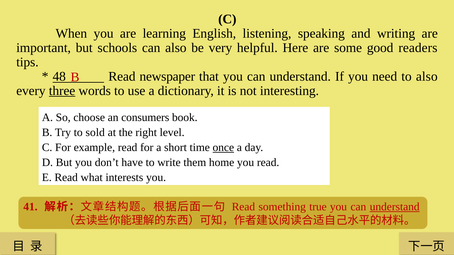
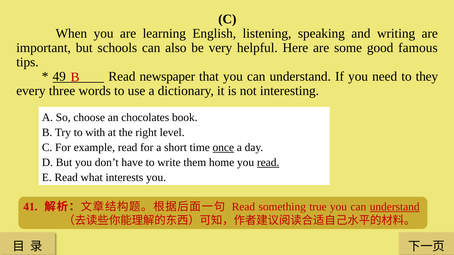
readers: readers -> famous (418, 48)
48: 48 -> 49 (59, 76)
to also: also -> they (427, 76)
three underline: present -> none (62, 91)
consumers: consumers -> chocolates (145, 118)
sold: sold -> with (95, 133)
read underline: none -> present (268, 163)
